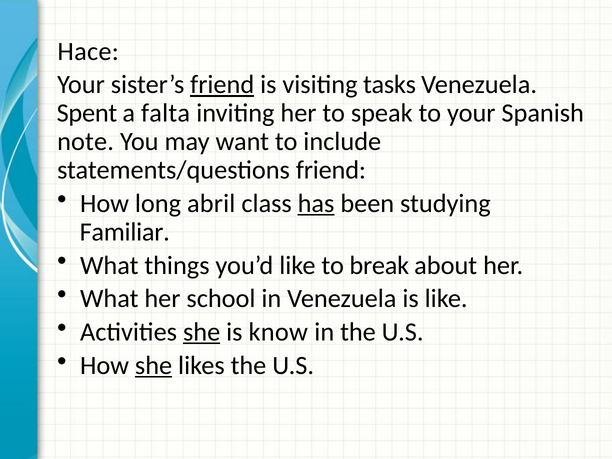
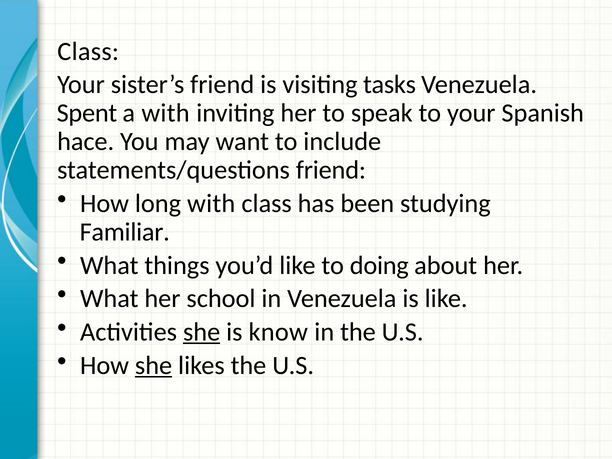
Hace: Hace -> Class (88, 51)
friend underline: present -> none (222, 85)
a falta: falta -> with (166, 113)
note: note -> hace (86, 142)
long abril: abril -> with (211, 204)
has underline: present -> none (316, 204)
break: break -> doing (379, 265)
